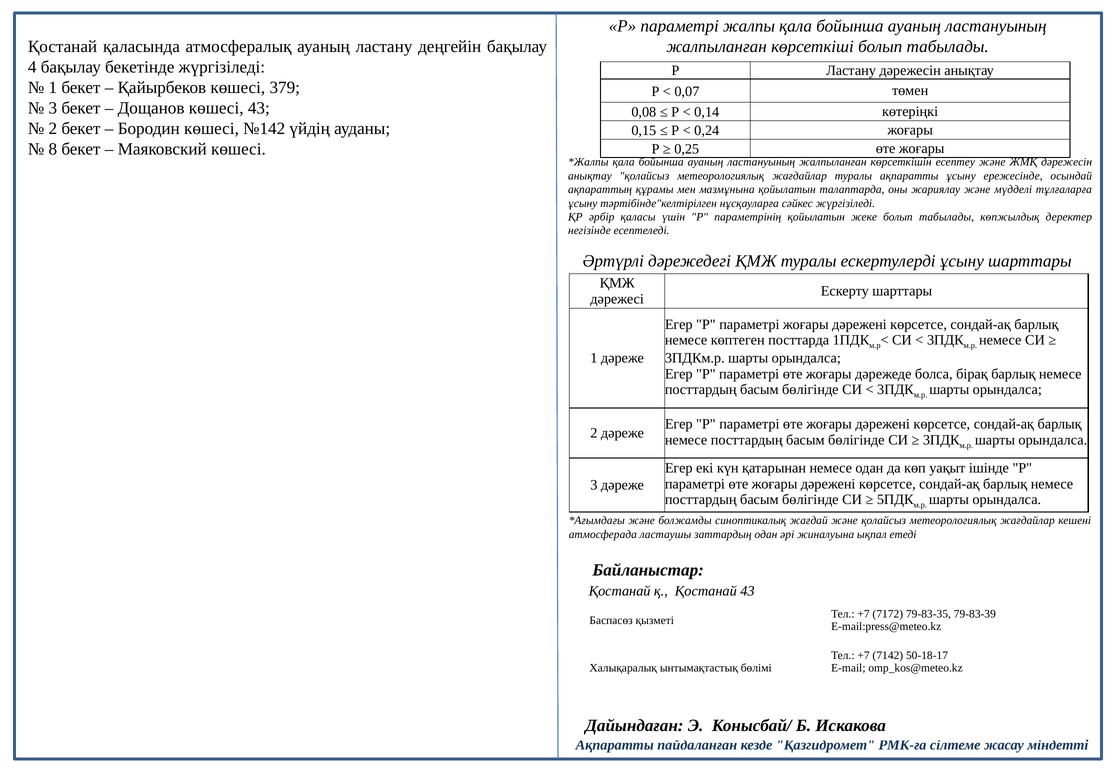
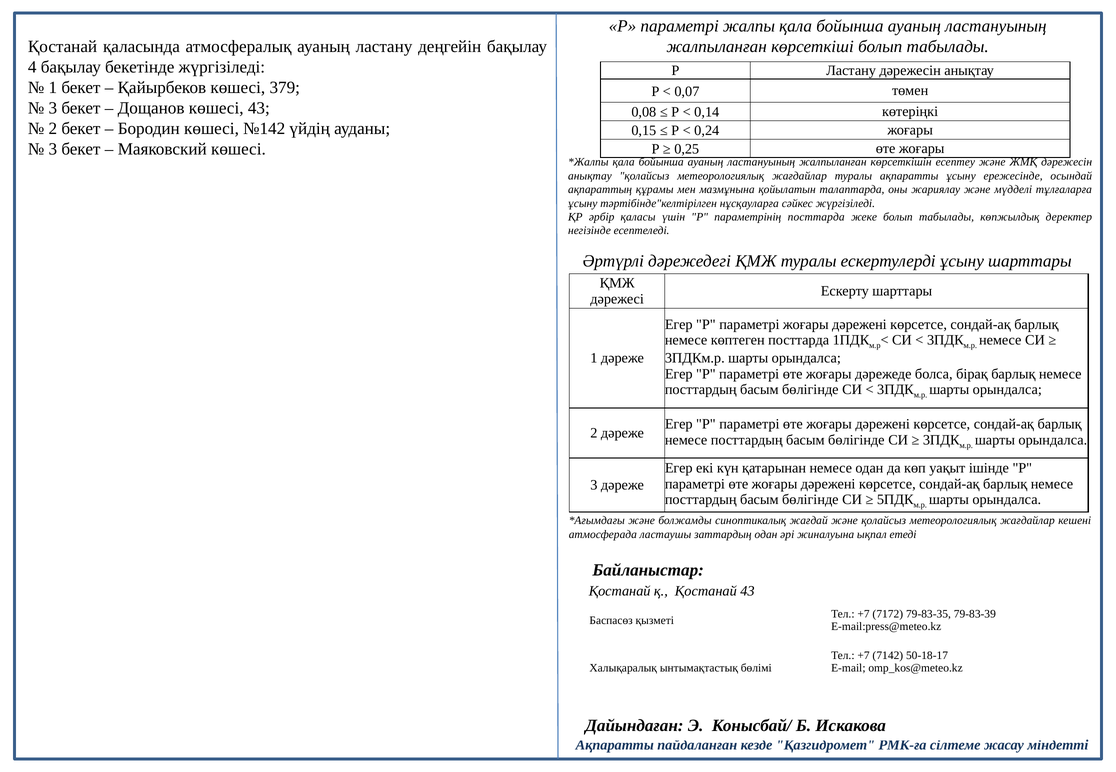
8: 8 -> 3 (53, 149)
параметрінің қойылатын: қойылатын -> посттарда (816, 217)
